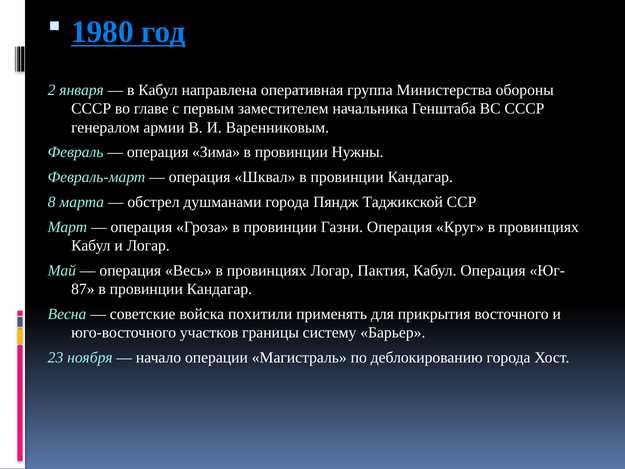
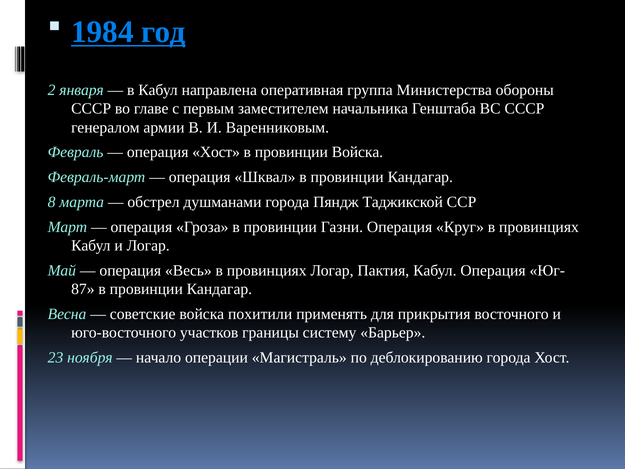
1980: 1980 -> 1984 (102, 32)
операция Зима: Зима -> Хост (216, 152)
провинции Нужны: Нужны -> Войска (357, 152)
